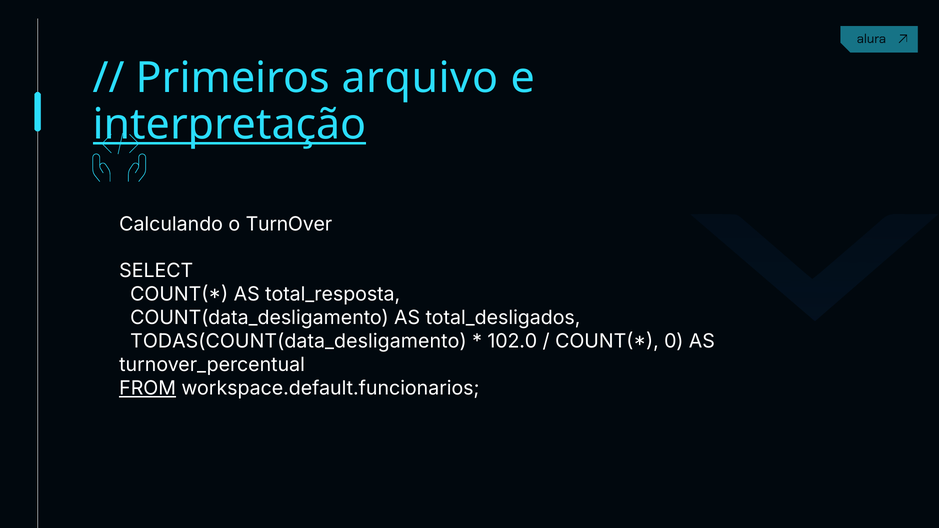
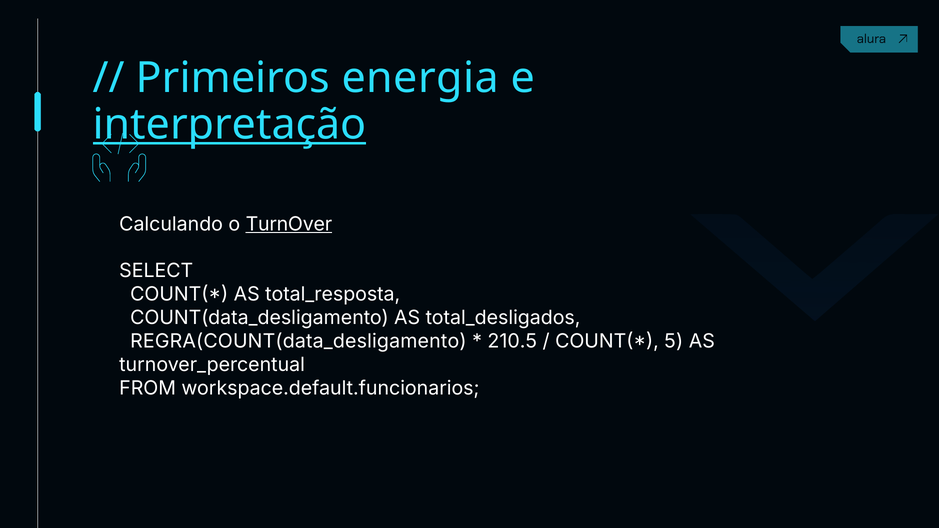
arquivo: arquivo -> energia (420, 78)
TurnOver underline: none -> present (289, 224)
TODAS(COUNT(data_desligamento: TODAS(COUNT(data_desligamento -> REGRA(COUNT(data_desligamento (298, 342)
102.0: 102.0 -> 210.5 (512, 342)
0: 0 -> 5 (674, 342)
FROM underline: present -> none (148, 389)
